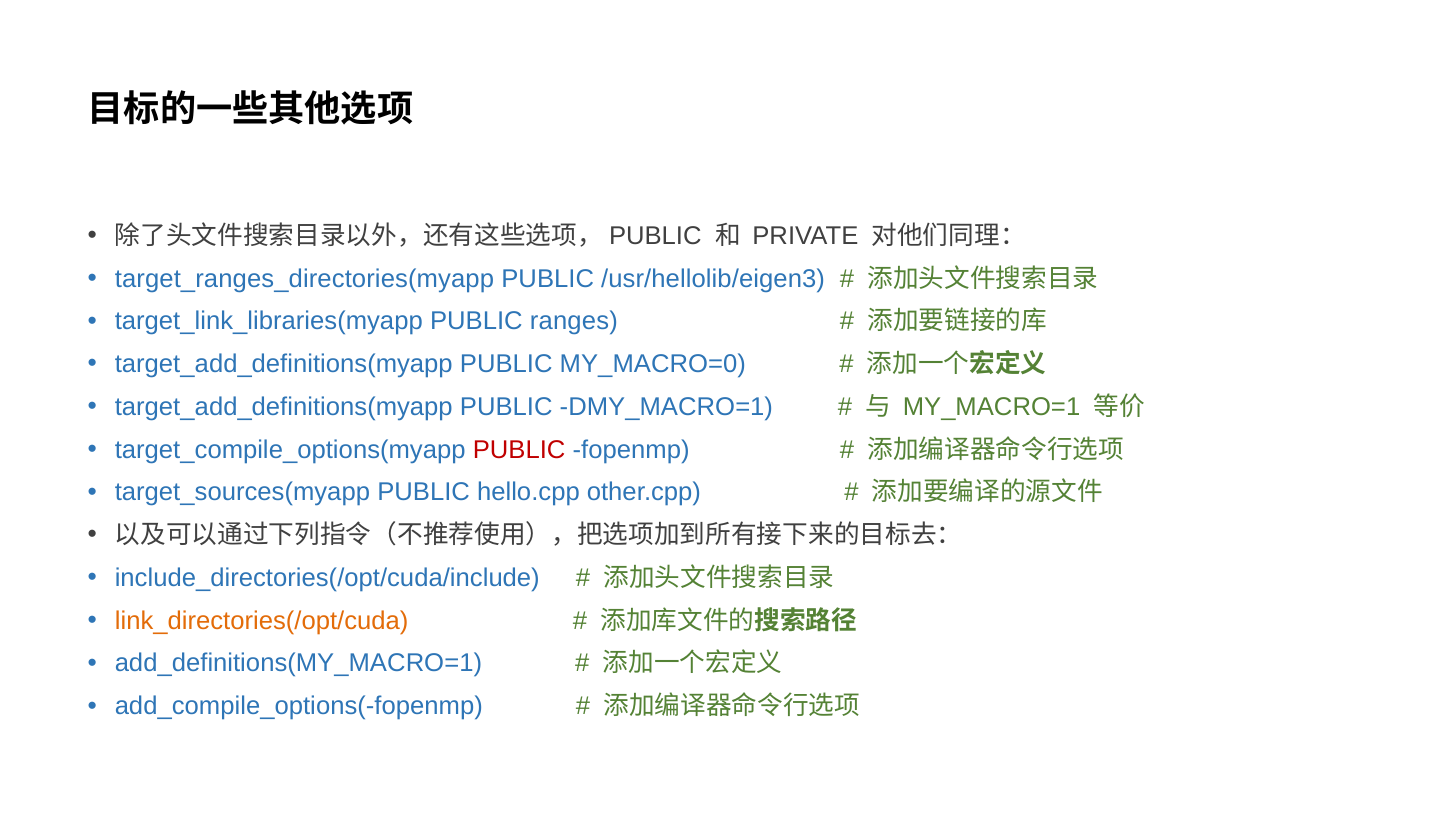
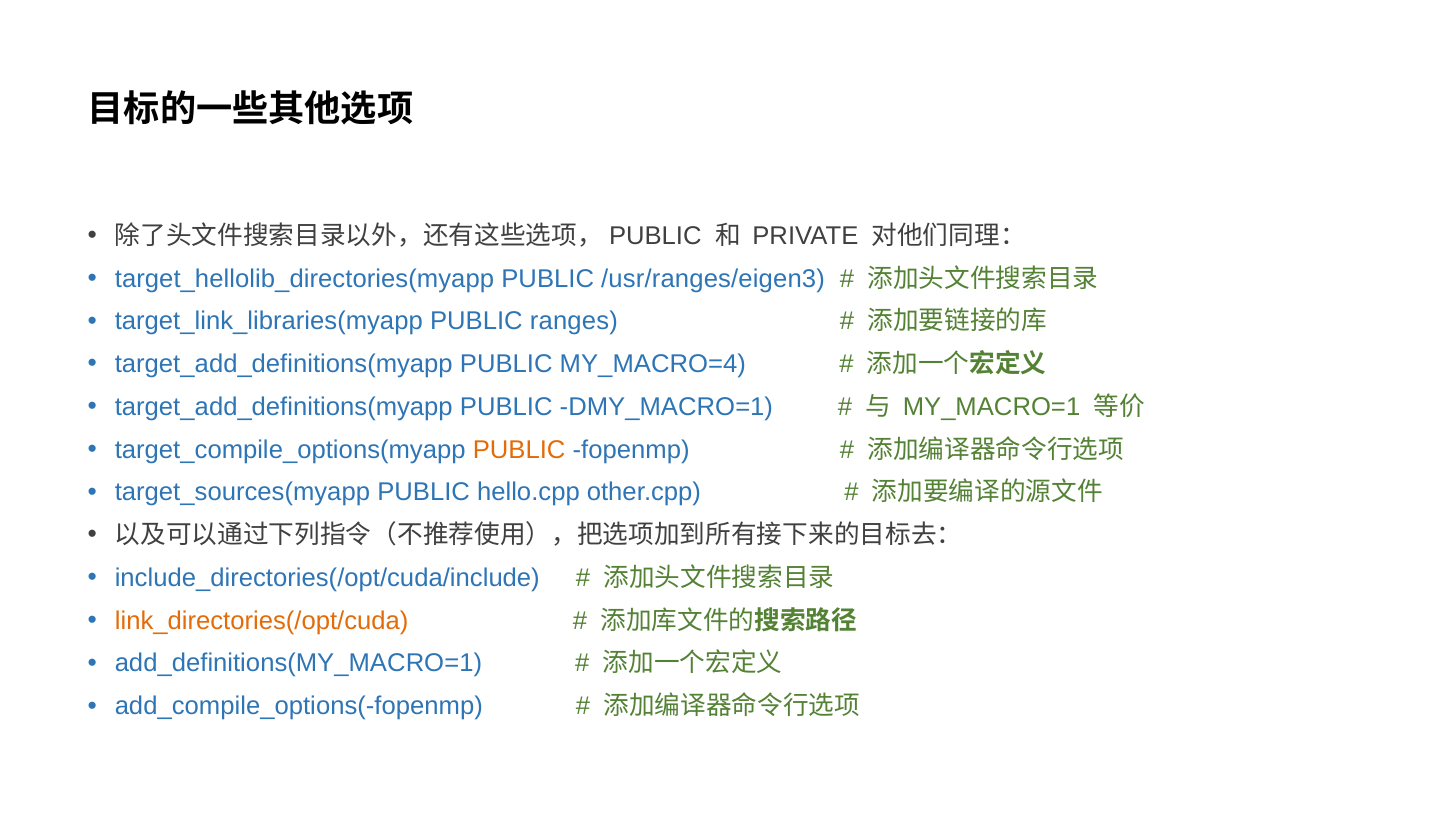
target_ranges_directories(myapp: target_ranges_directories(myapp -> target_hellolib_directories(myapp (304, 279)
/usr/hellolib/eigen3: /usr/hellolib/eigen3 -> /usr/ranges/eigen3 (713, 279)
MY_MACRO=0: MY_MACRO=0 -> MY_MACRO=4 (653, 364)
PUBLIC colour: red -> orange (519, 450)
